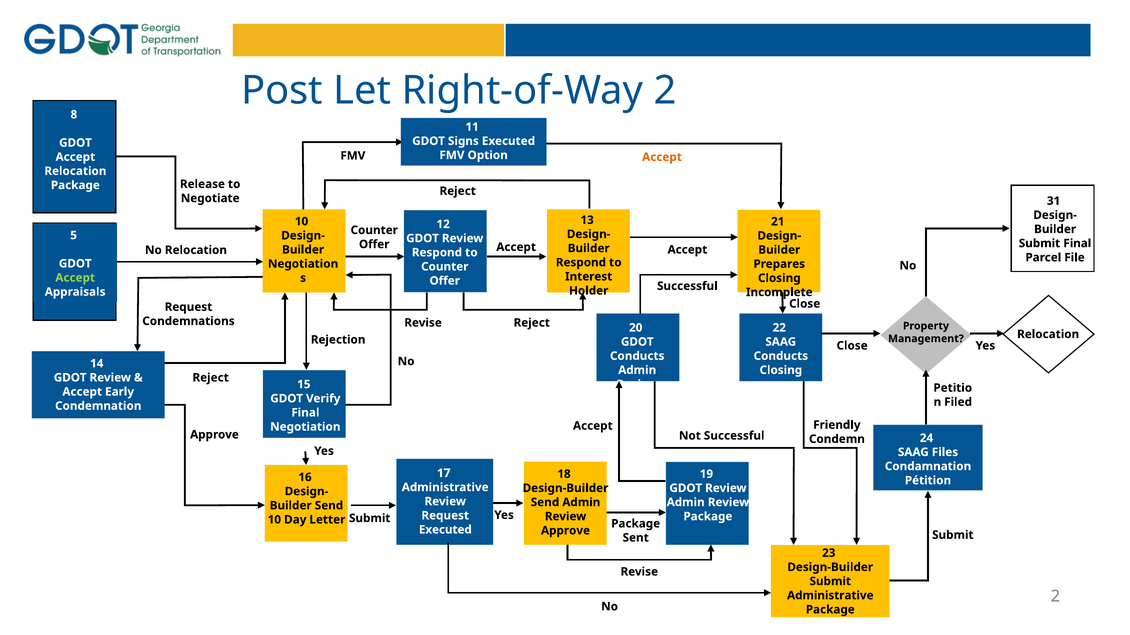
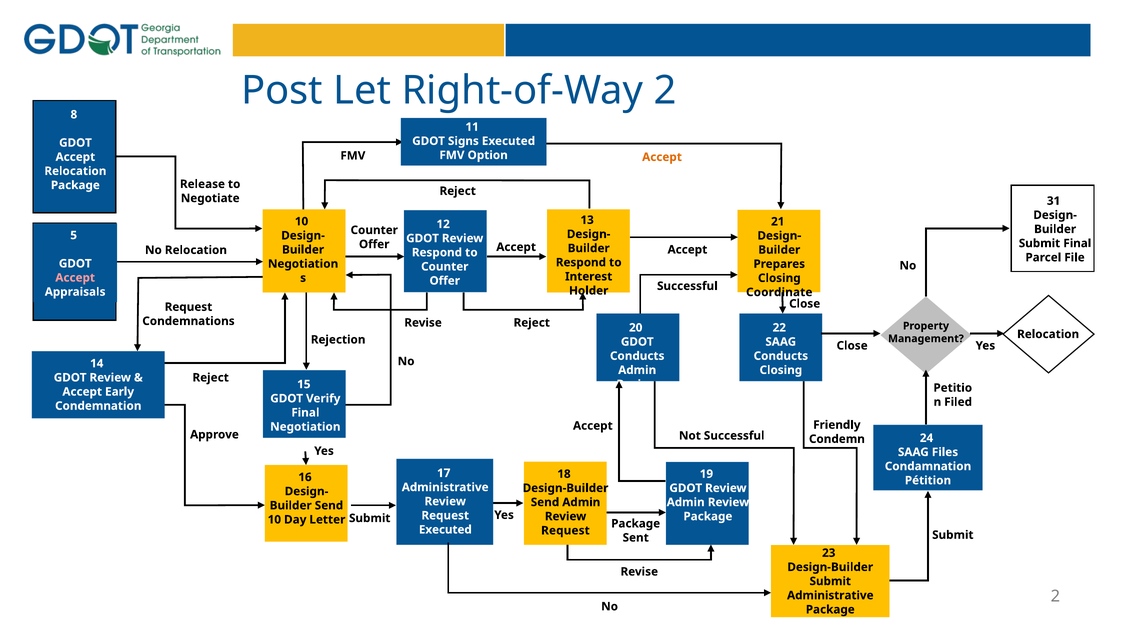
Accept colour: light green -> pink (75, 278)
Incomplete: Incomplete -> Coordinate (779, 293)
Approve: Approve -> Request (565, 531)
